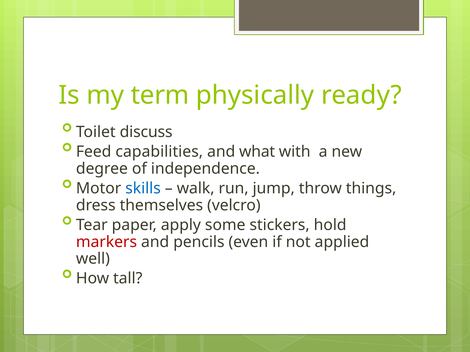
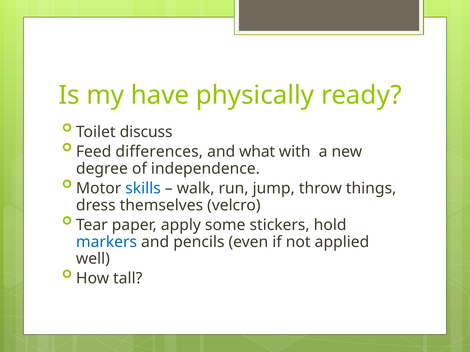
term: term -> have (160, 95)
capabilities: capabilities -> differences (159, 152)
markers colour: red -> blue (107, 242)
